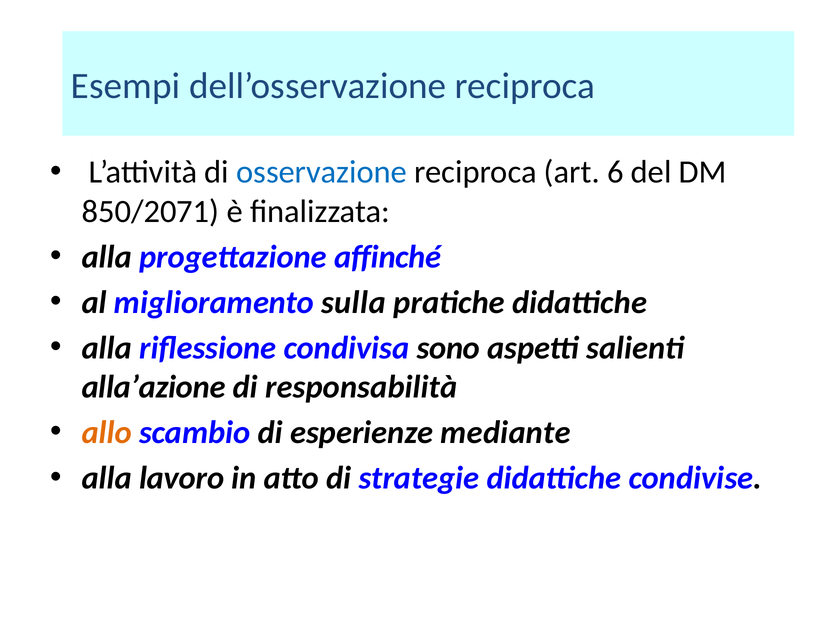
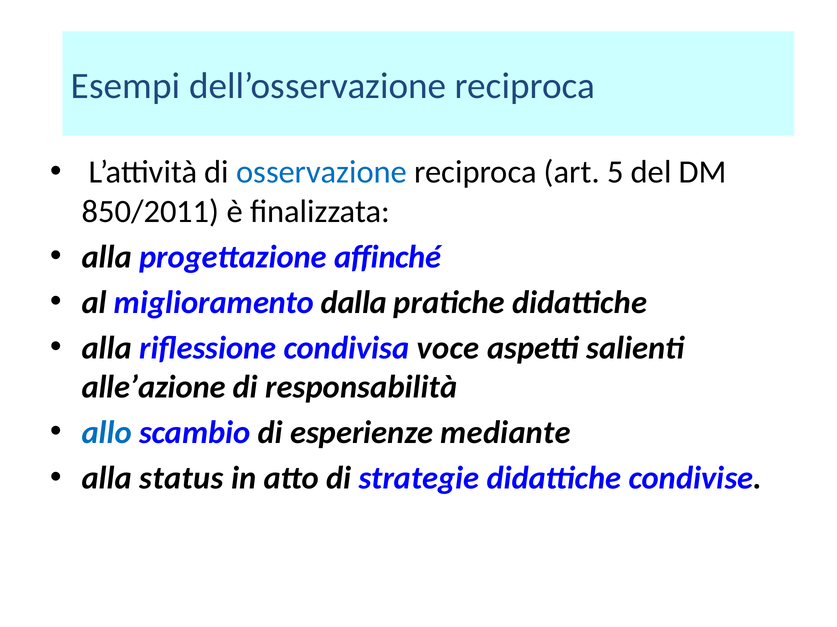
6: 6 -> 5 (615, 172)
850/2071: 850/2071 -> 850/2011 (150, 212)
sulla: sulla -> dalla (354, 303)
sono: sono -> voce (448, 348)
alla’azione: alla’azione -> alle’azione (154, 387)
allo colour: orange -> blue (107, 433)
lavoro: lavoro -> status (181, 479)
